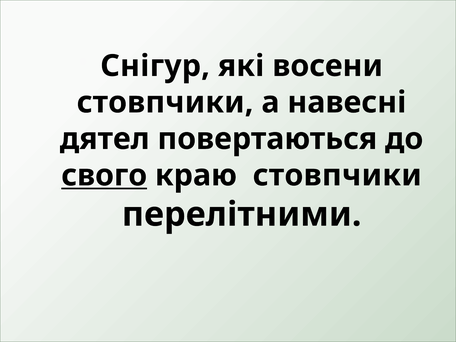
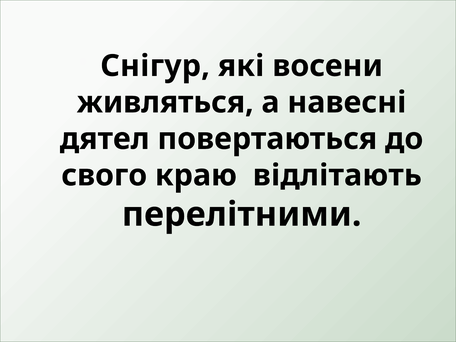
стовпчики: стовпчики -> живляться (165, 102)
свого underline: present -> none (104, 175)
краю стовпчики: стовпчики -> відлітають (337, 175)
